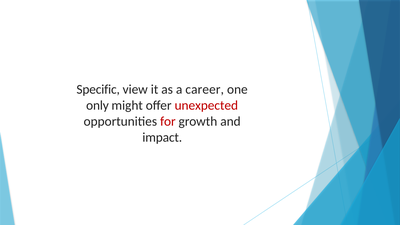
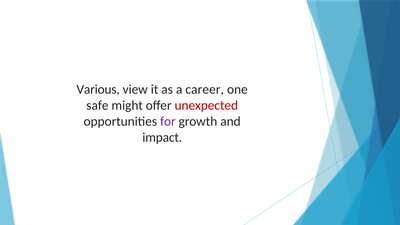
Specific: Specific -> Various (98, 89)
only: only -> safe (97, 105)
for colour: red -> purple (168, 121)
